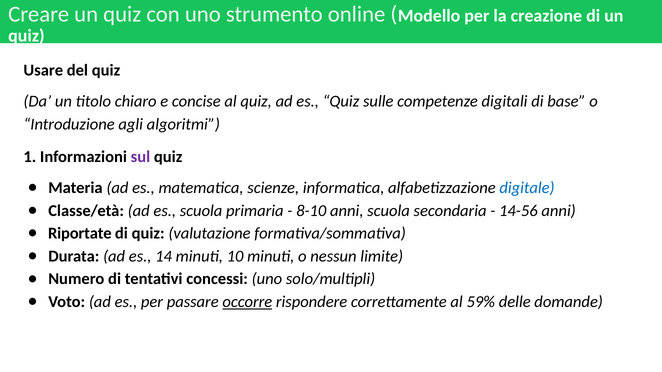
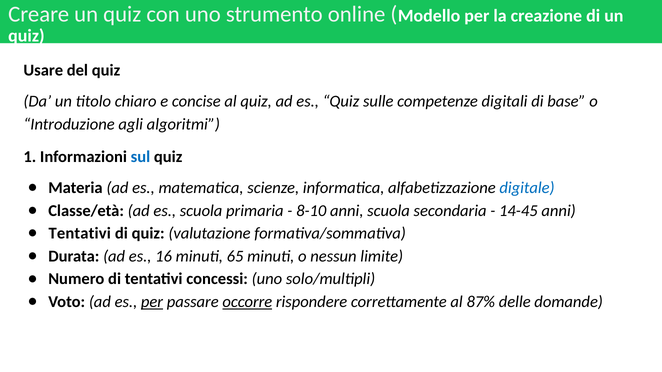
sul colour: purple -> blue (140, 157)
14-56: 14-56 -> 14-45 (518, 211)
Riportate: Riportate -> Tentativi (80, 234)
14: 14 -> 16 (164, 256)
10: 10 -> 65 (235, 256)
per underline: none -> present (152, 302)
59%: 59% -> 87% (481, 302)
